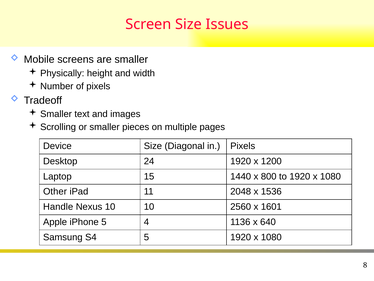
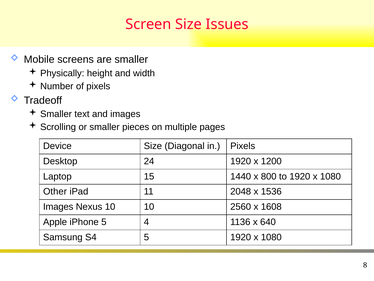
Handle: Handle -> Images (58, 206)
1601: 1601 -> 1608 (271, 206)
